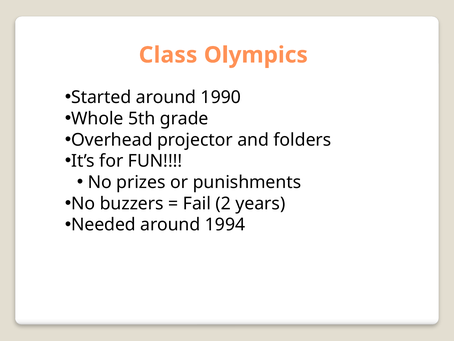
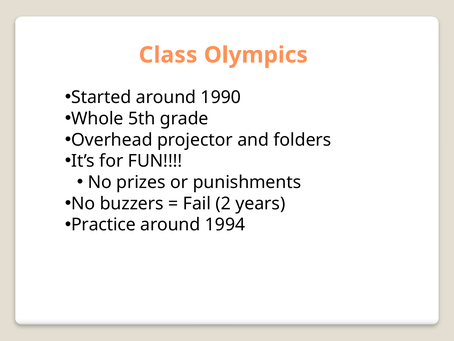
Needed: Needed -> Practice (103, 224)
